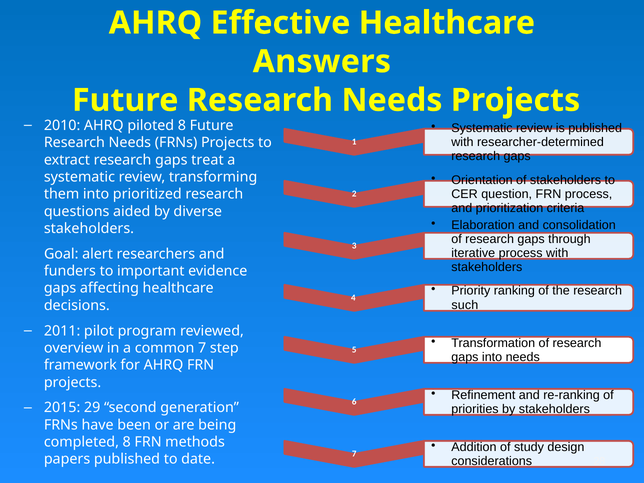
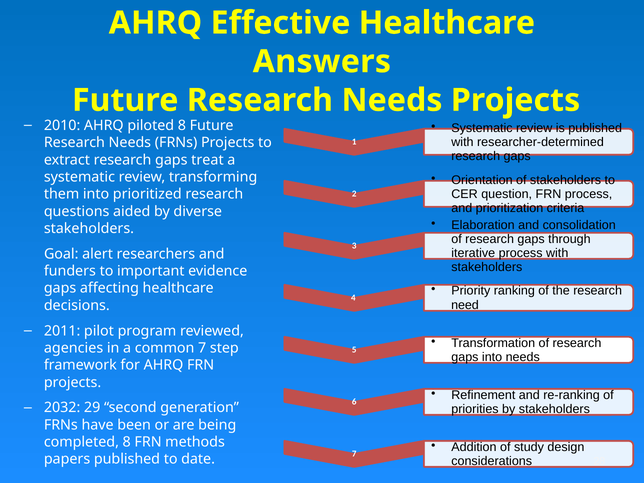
such: such -> need (465, 305)
overview: overview -> agencies (74, 348)
2015: 2015 -> 2032 (62, 408)
